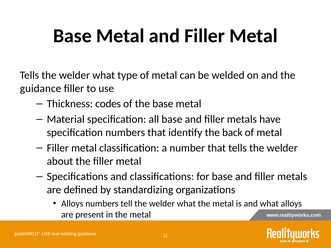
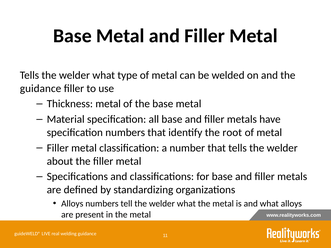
Thickness codes: codes -> metal (108, 104)
back: back -> root (232, 133)
